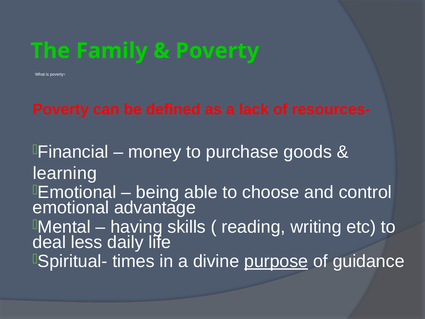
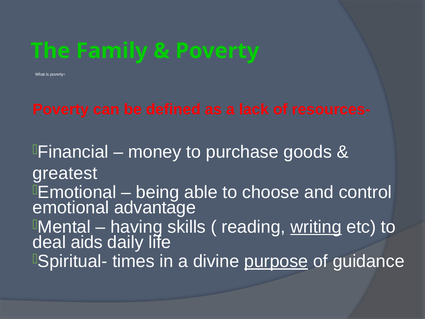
learning: learning -> greatest (65, 173)
writing underline: none -> present (316, 227)
less: less -> aids (87, 242)
